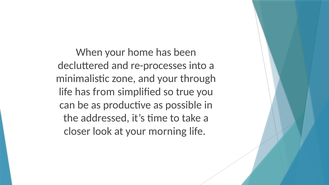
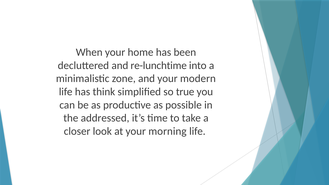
re-processes: re-processes -> re-lunchtime (159, 65)
through: through -> modern (198, 79)
from: from -> think (104, 92)
